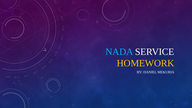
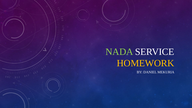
NADA colour: light blue -> light green (119, 52)
